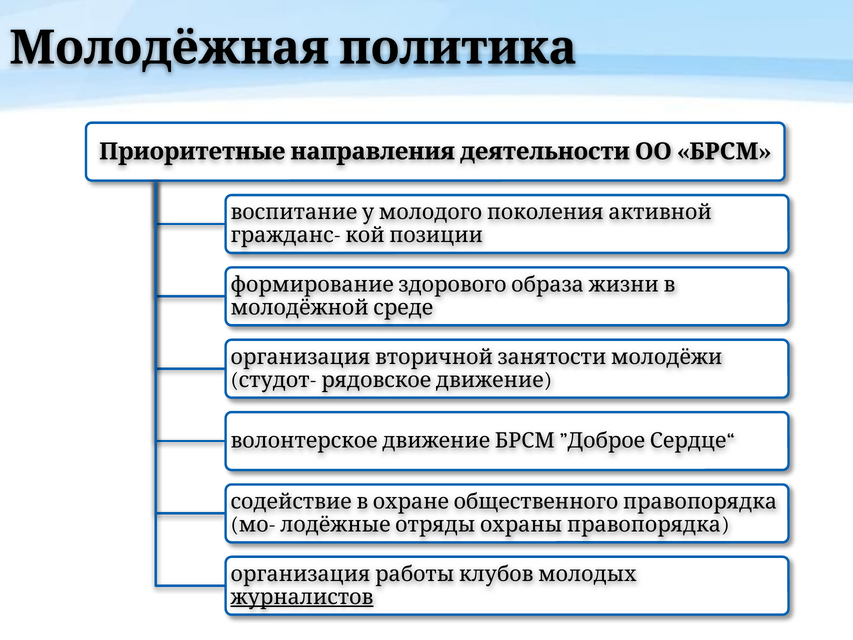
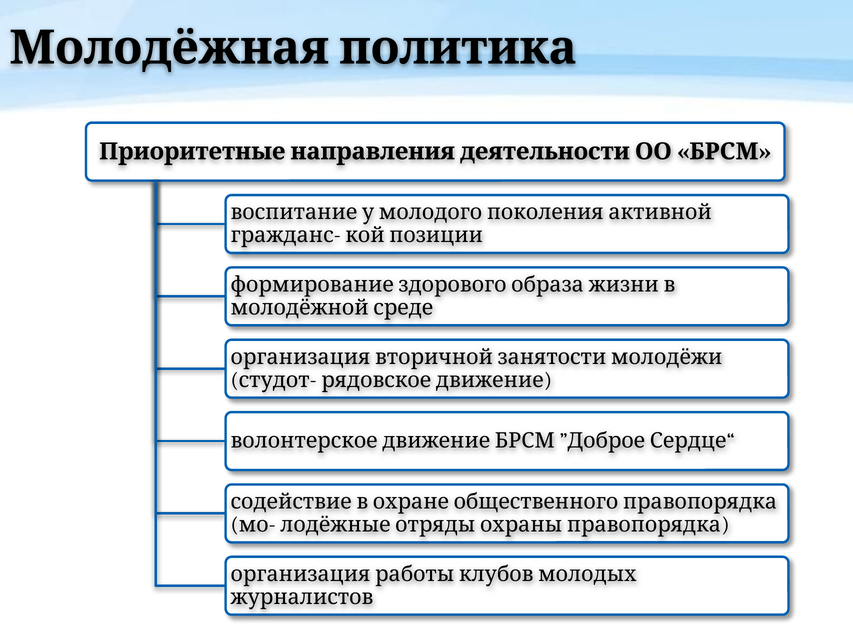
журналистов underline: present -> none (302, 597)
